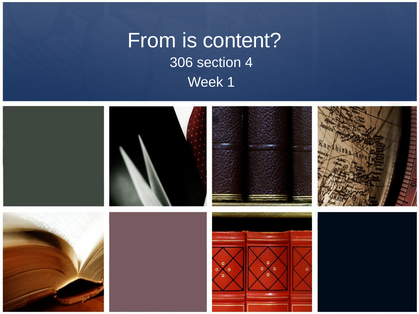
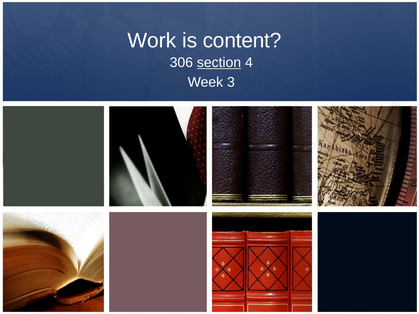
From: From -> Work (152, 41)
section underline: none -> present (219, 63)
1: 1 -> 3 (231, 82)
